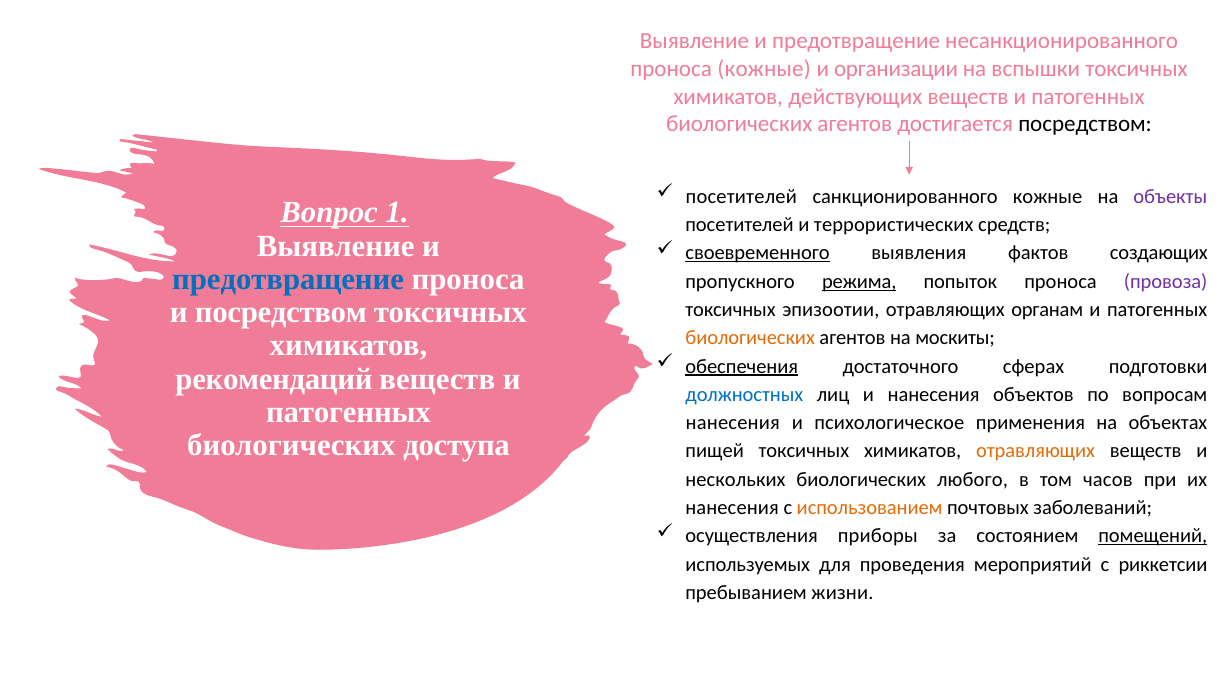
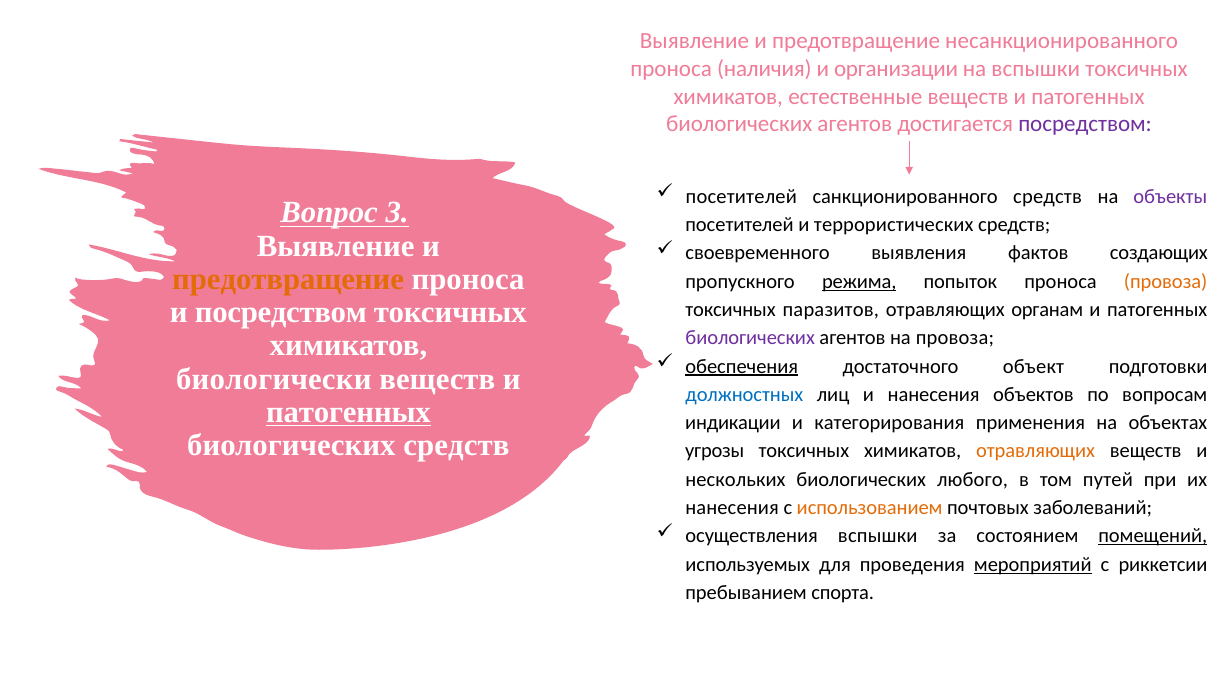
проноса кожные: кожные -> наличия (764, 69)
действующих: действующих -> естественные (855, 97)
посредством colour: black -> purple (1085, 124)
санкционированного кожные: кожные -> средств (1048, 196)
1: 1 -> 3 (397, 213)
своевременного underline: present -> none (758, 253)
предотвращение colour: blue -> orange (288, 279)
провоза colour: purple -> orange (1166, 281)
эпизоотии: эпизоотии -> паразитов (831, 310)
биологических colour: orange -> purple (750, 338)
на москиты: москиты -> провоза (955, 338)
сферах: сферах -> объект (1034, 366)
рекомендаций: рекомендаций -> биологически (274, 379)
патогенных underline: none -> present (348, 412)
нанесения: нанесения -> индикации (733, 423)
психологическое: психологическое -> категорирования (889, 423)
биологических доступа: доступа -> средств (456, 445)
пищей: пищей -> угрозы (715, 451)
часов: часов -> путей (1108, 479)
осуществления приборы: приборы -> вспышки (878, 536)
мероприятий underline: none -> present (1033, 564)
жизни: жизни -> спорта (843, 593)
